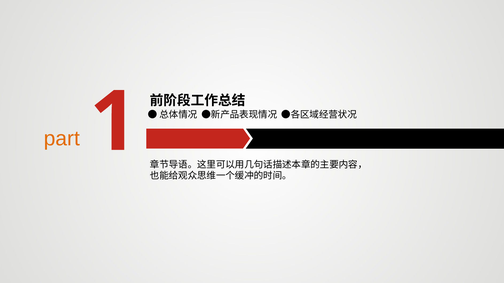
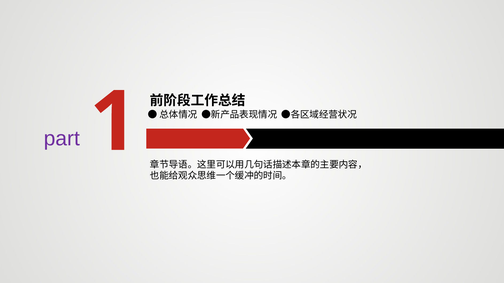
part colour: orange -> purple (62, 139)
